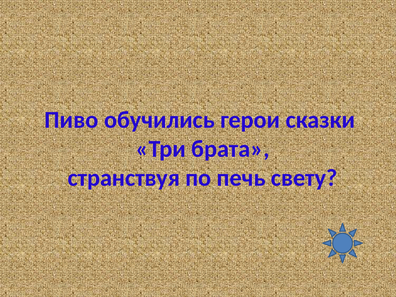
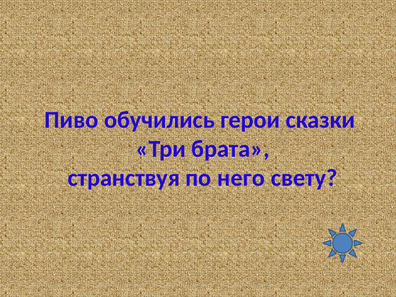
печь: печь -> него (241, 178)
